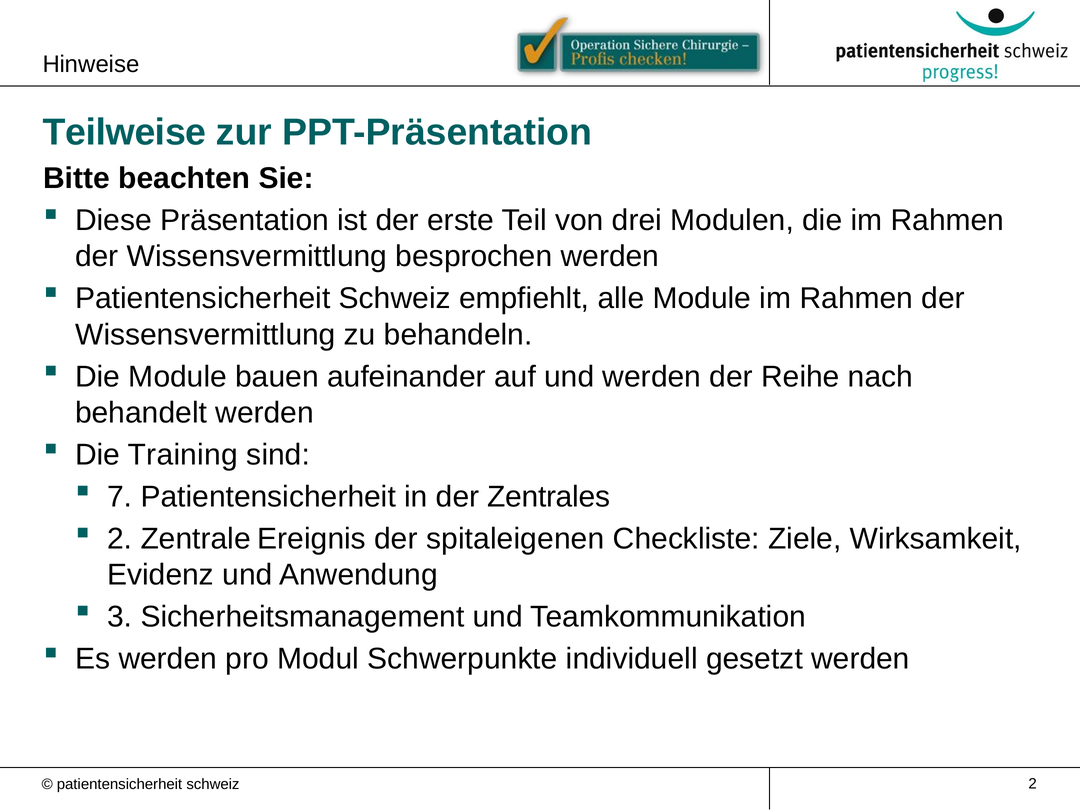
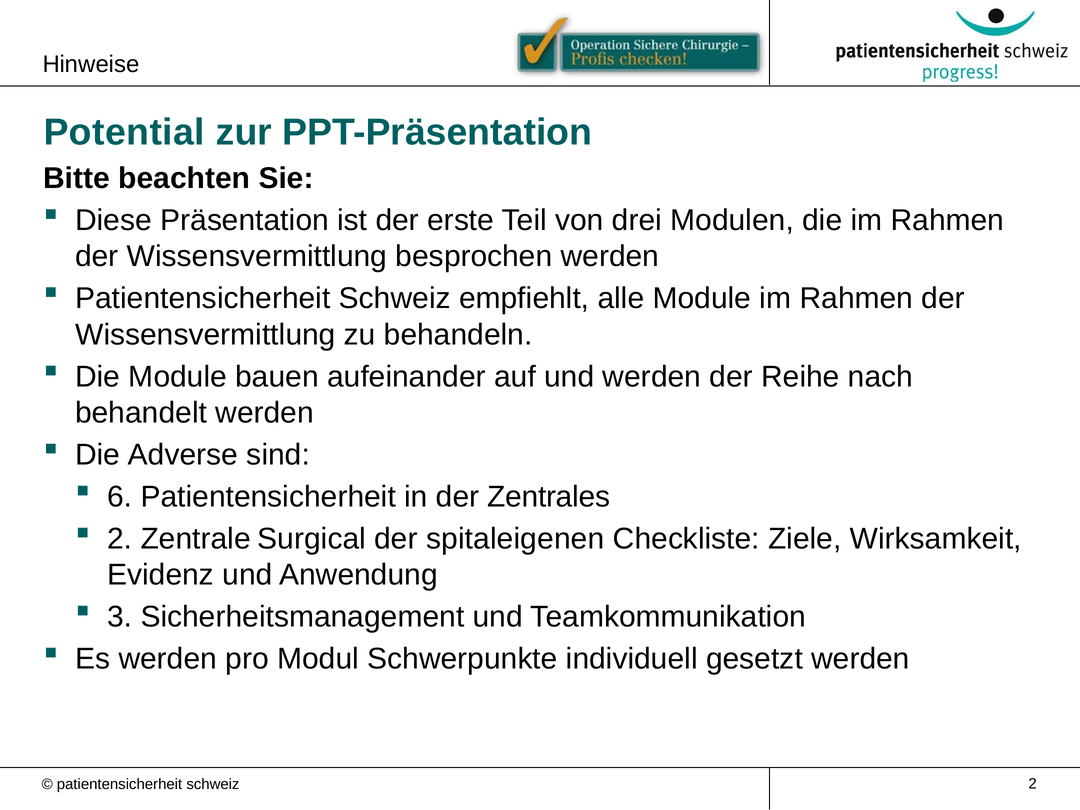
Teilweise: Teilweise -> Potential (124, 132)
Training: Training -> Adverse (183, 455)
7: 7 -> 6 (120, 497)
Ereignis: Ereignis -> Surgical (312, 539)
